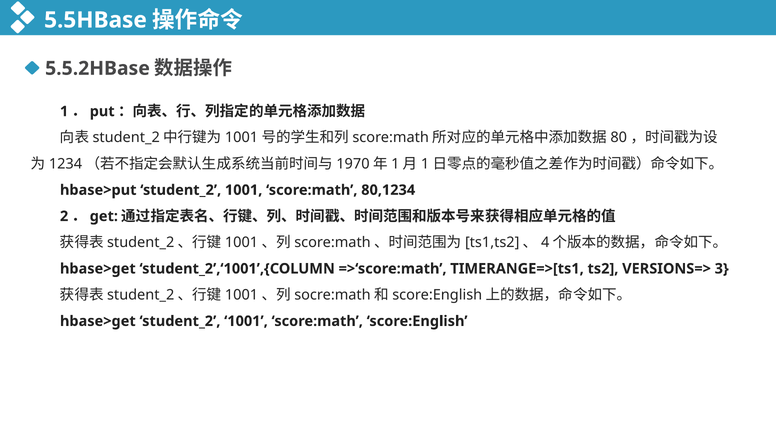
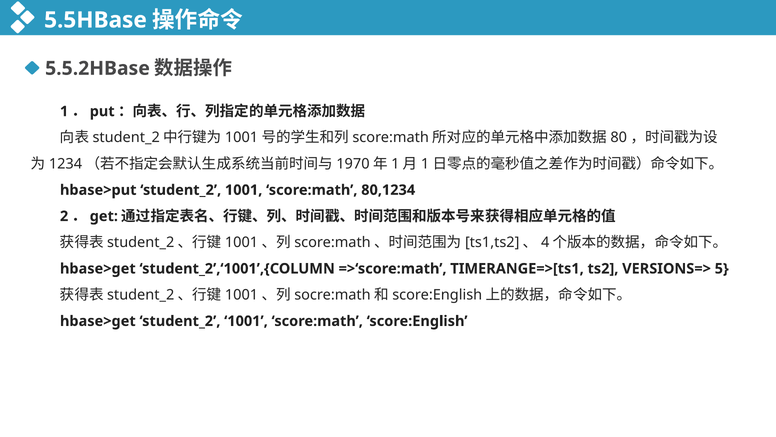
3: 3 -> 5 (722, 268)
